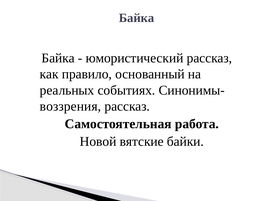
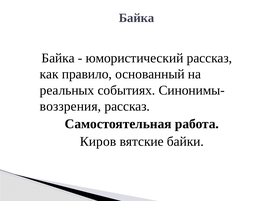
Новой: Новой -> Киров (98, 141)
